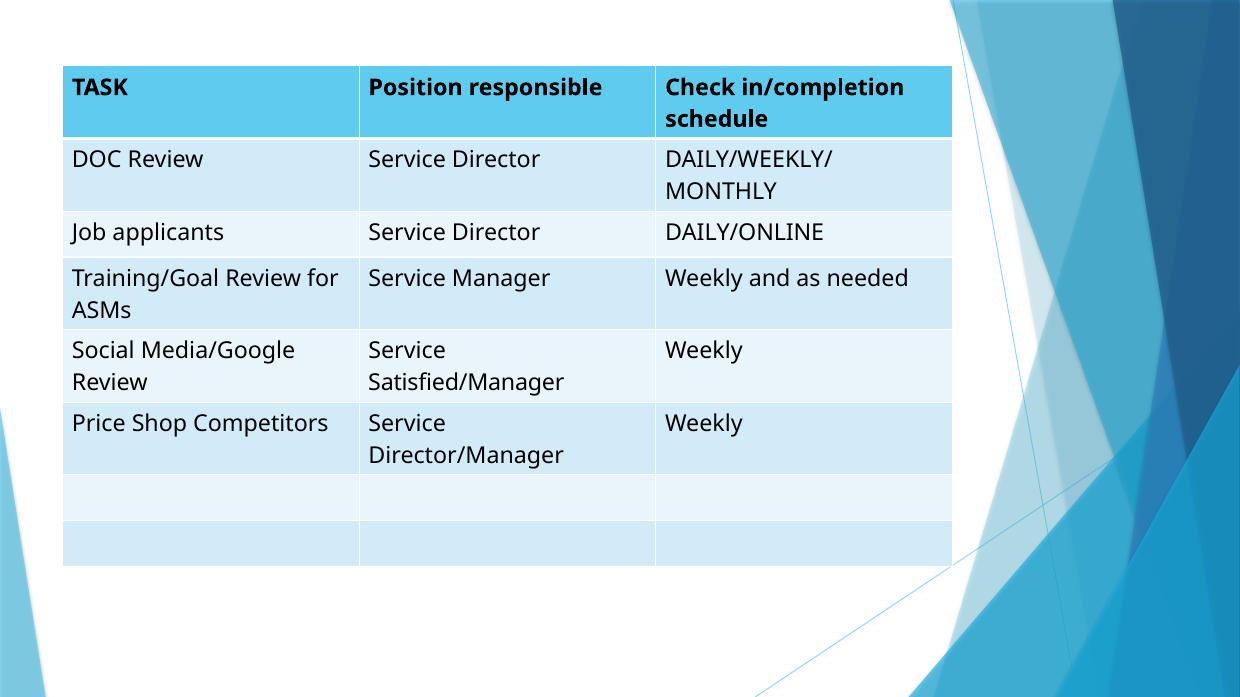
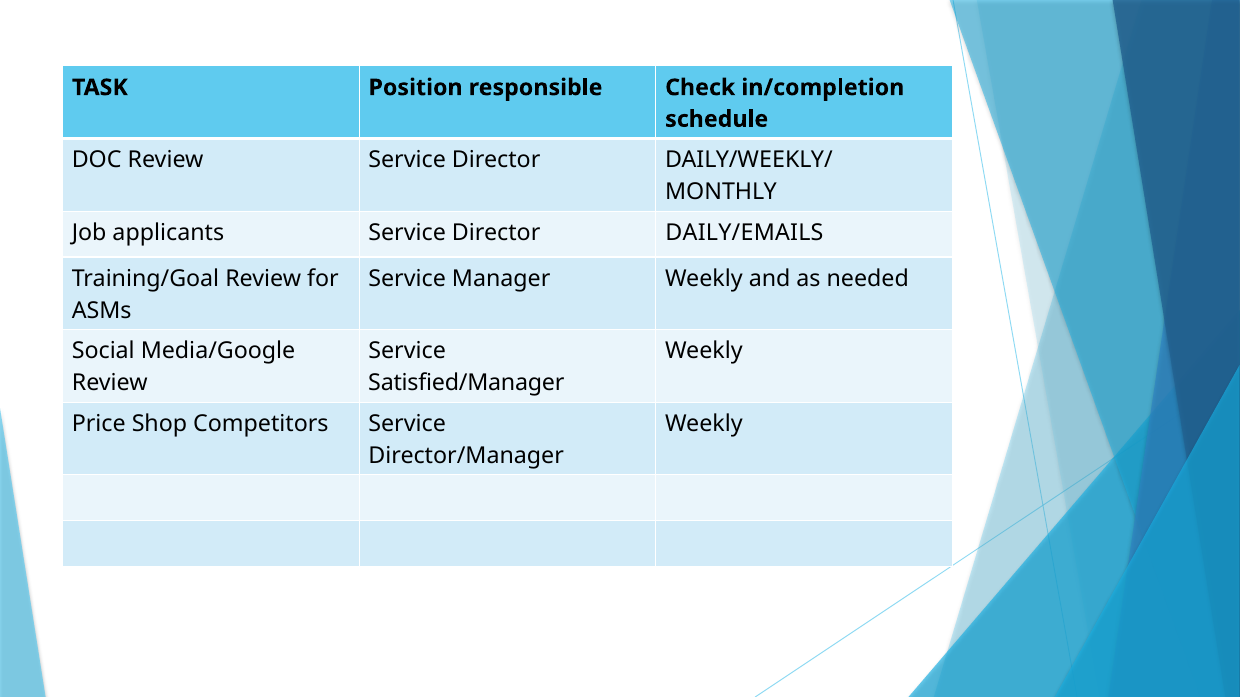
DAILY/ONLINE: DAILY/ONLINE -> DAILY/EMAILS (744, 233)
